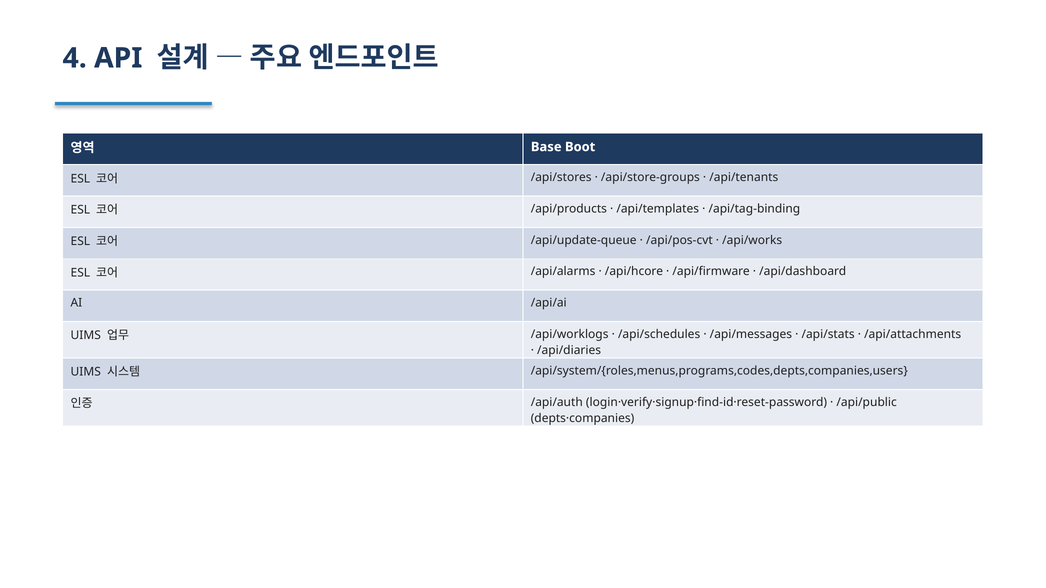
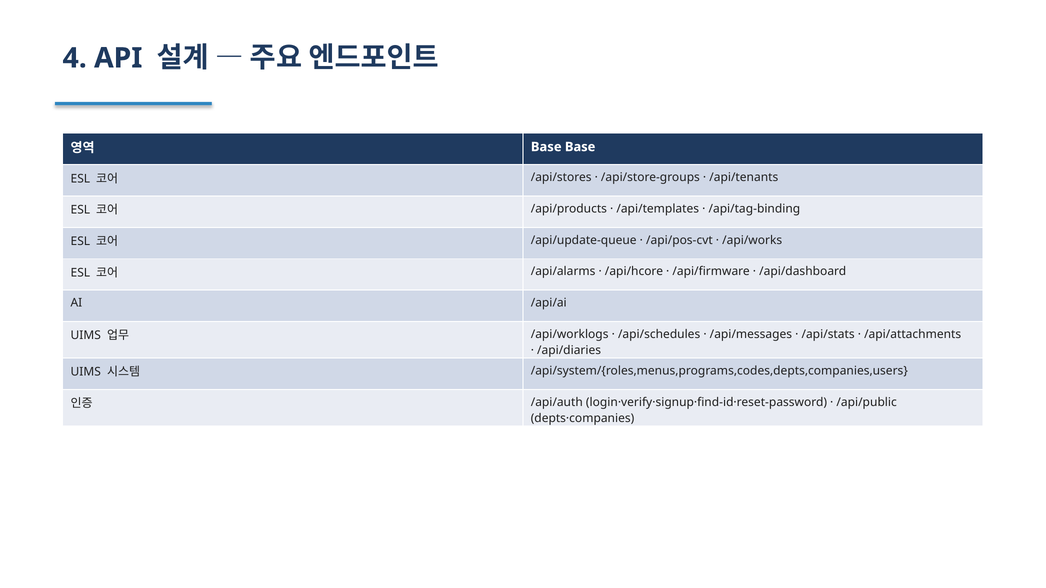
Base Boot: Boot -> Base (580, 147)
